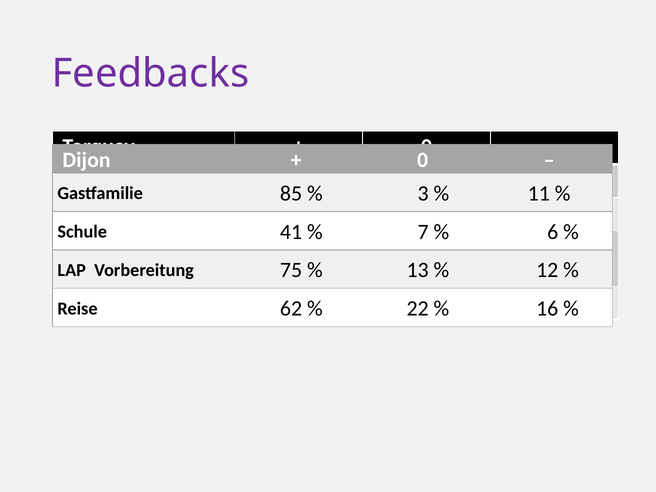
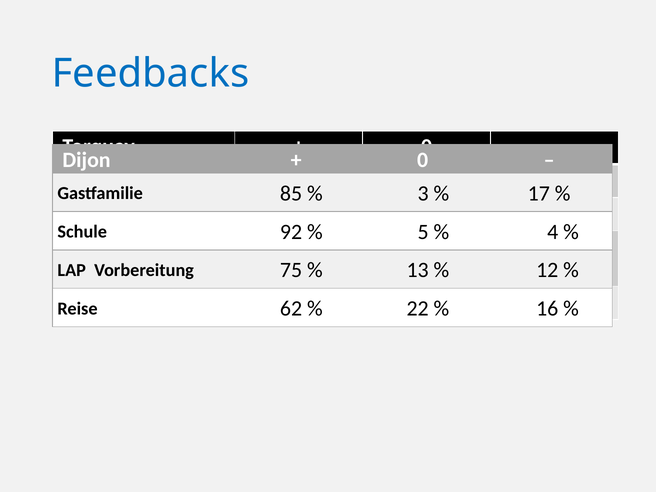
Feedbacks colour: purple -> blue (150, 73)
11: 11 -> 17 (539, 193)
41: 41 -> 92 (291, 232)
7: 7 -> 5 (423, 232)
6: 6 -> 4 (553, 232)
